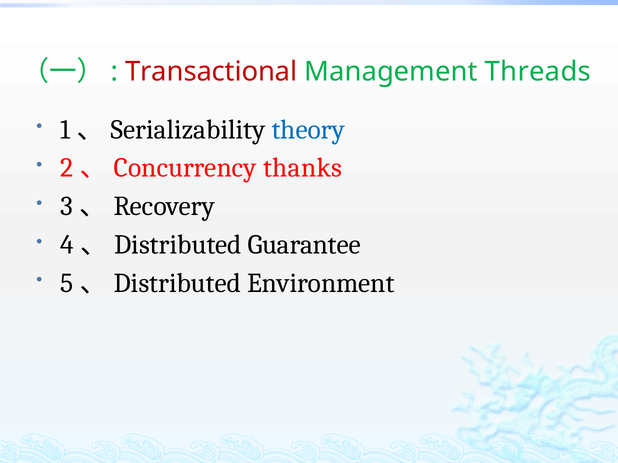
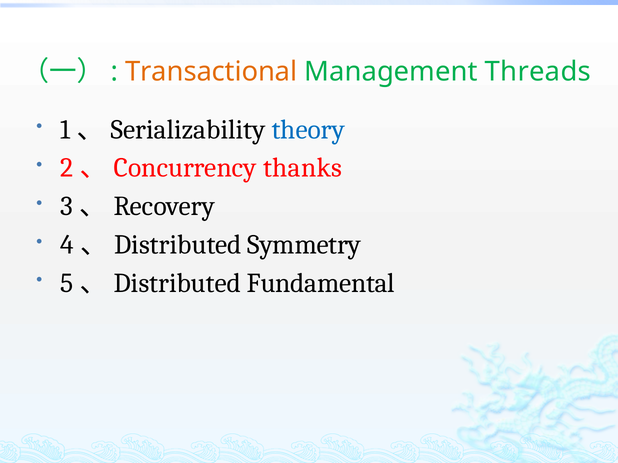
Transactional colour: red -> orange (211, 72)
Guarantee: Guarantee -> Symmetry (304, 245)
Environment: Environment -> Fundamental (321, 283)
